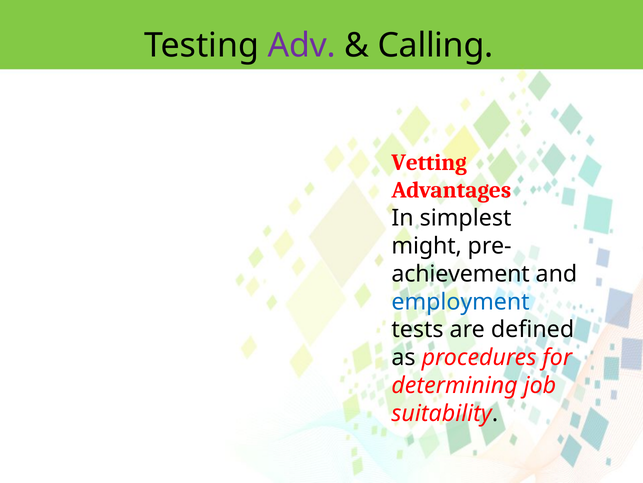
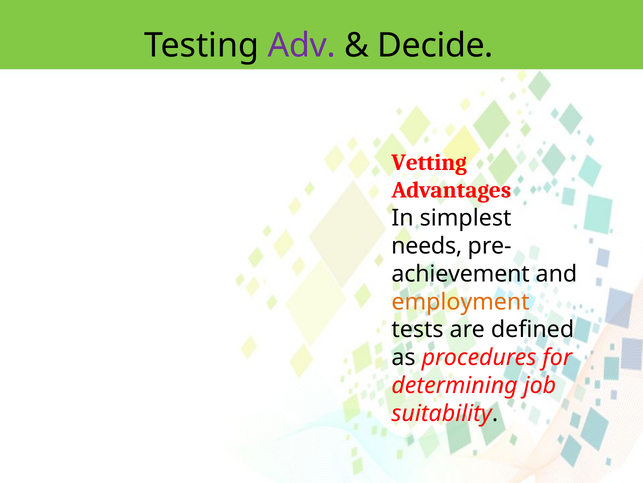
Calling: Calling -> Decide (435, 46)
might: might -> needs (427, 246)
employment colour: blue -> orange (461, 301)
